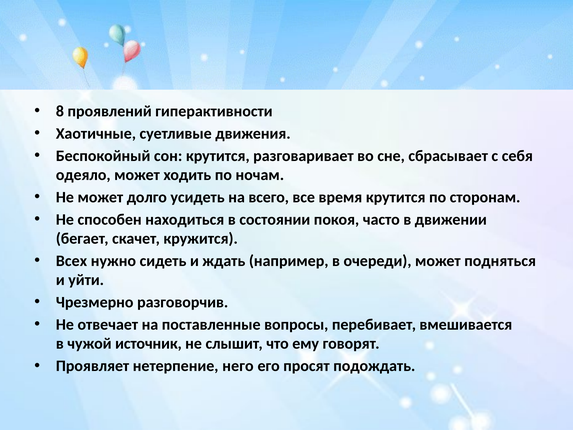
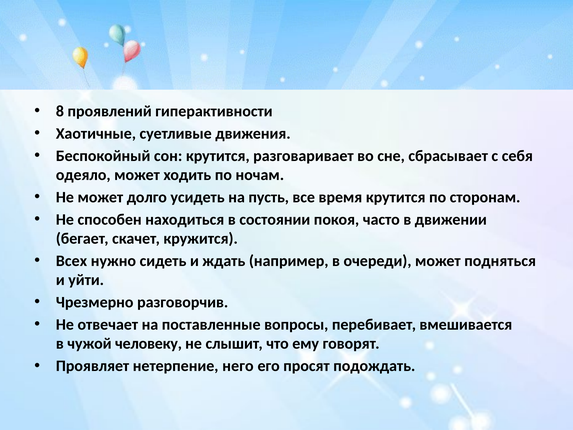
всего: всего -> пусть (269, 197)
источник: источник -> человеку (148, 344)
